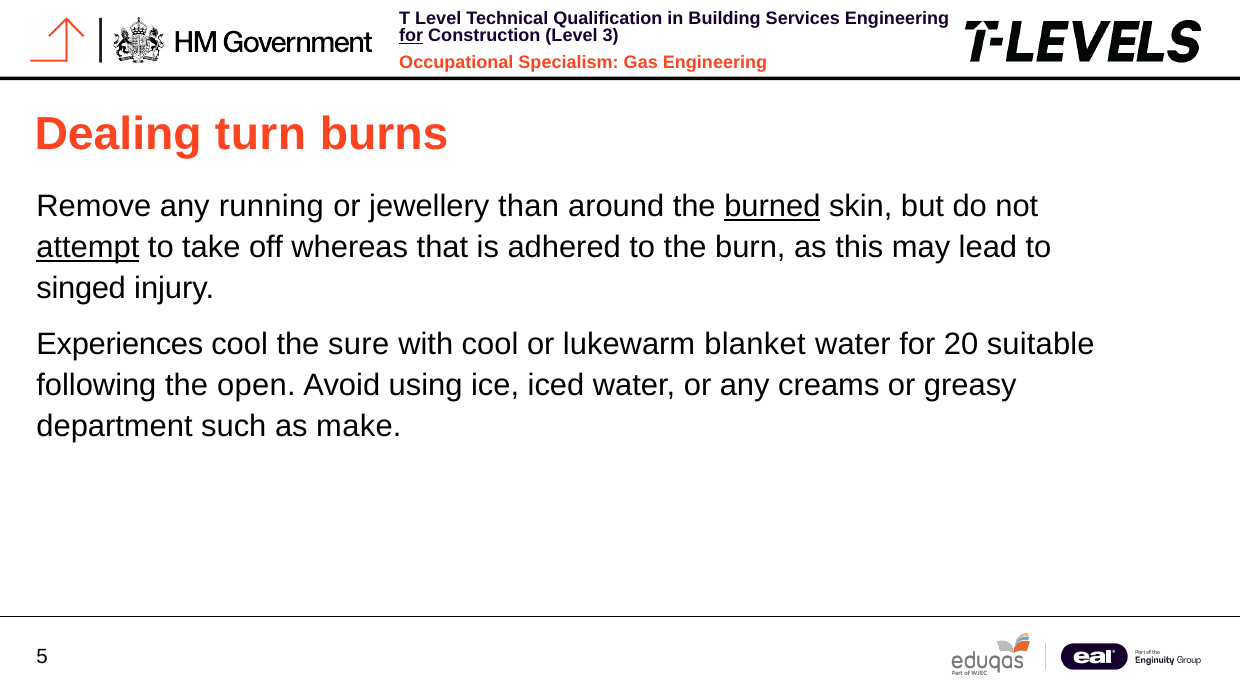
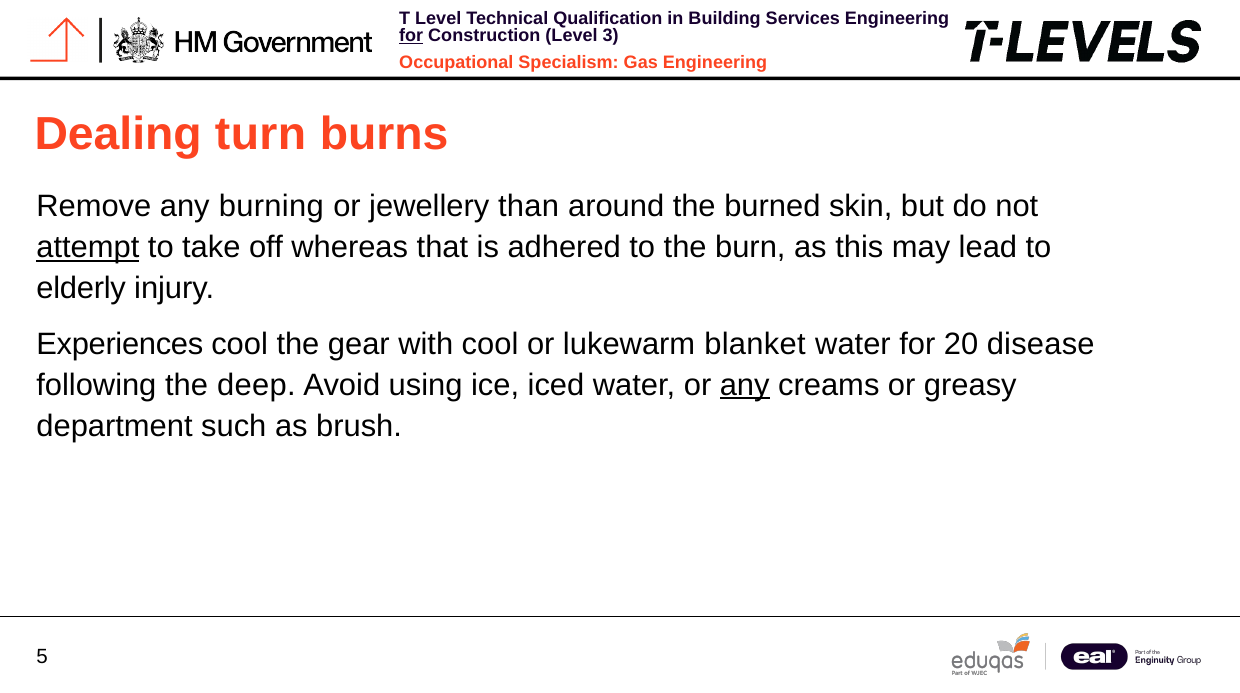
running: running -> burning (271, 207)
burned underline: present -> none (772, 207)
singed: singed -> elderly (81, 288)
sure: sure -> gear (359, 344)
suitable: suitable -> disease (1041, 344)
open: open -> deep (256, 385)
any underline: none -> present (745, 385)
make: make -> brush (359, 426)
